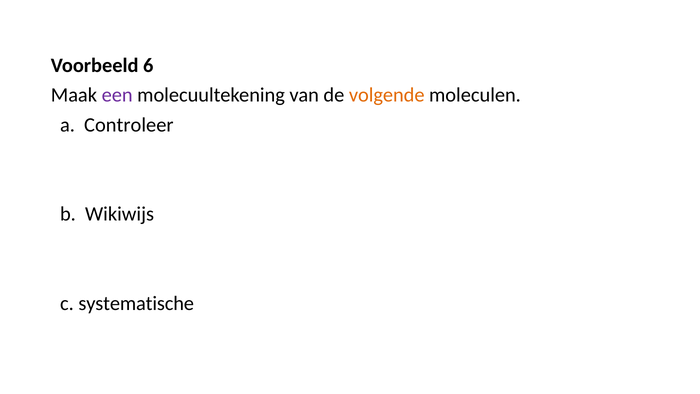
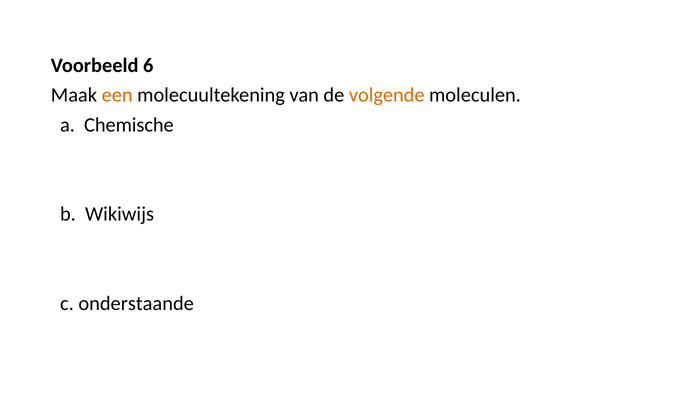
een colour: purple -> orange (117, 95)
Controleer: Controleer -> Chemische (129, 125)
systematische: systematische -> onderstaande (136, 303)
